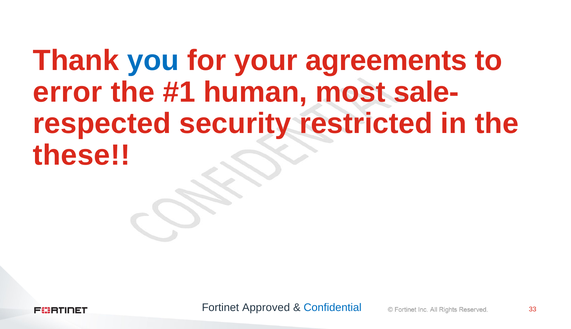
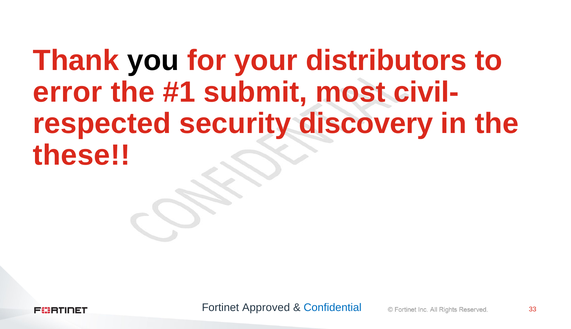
you colour: blue -> black (153, 61)
agreements: agreements -> distributors (386, 61)
human: human -> submit (255, 92)
sale-: sale- -> civil- (426, 92)
restricted: restricted -> discovery (366, 124)
